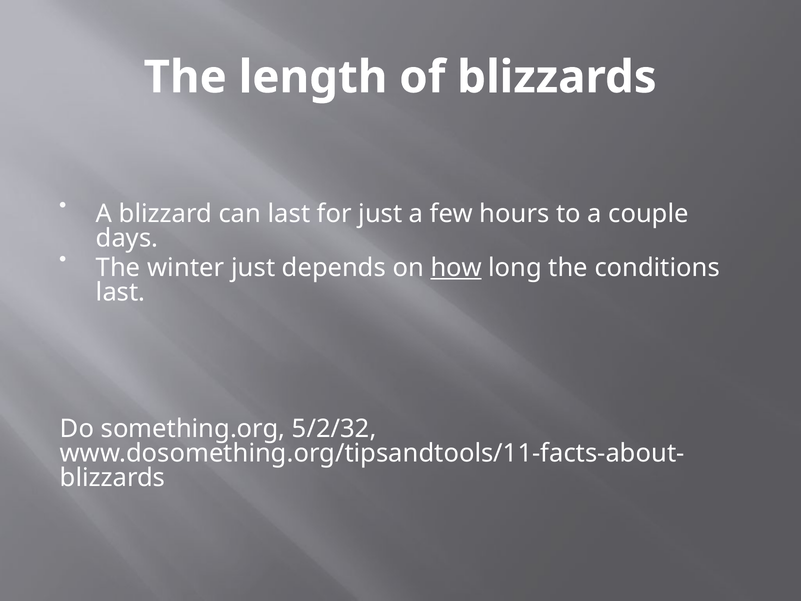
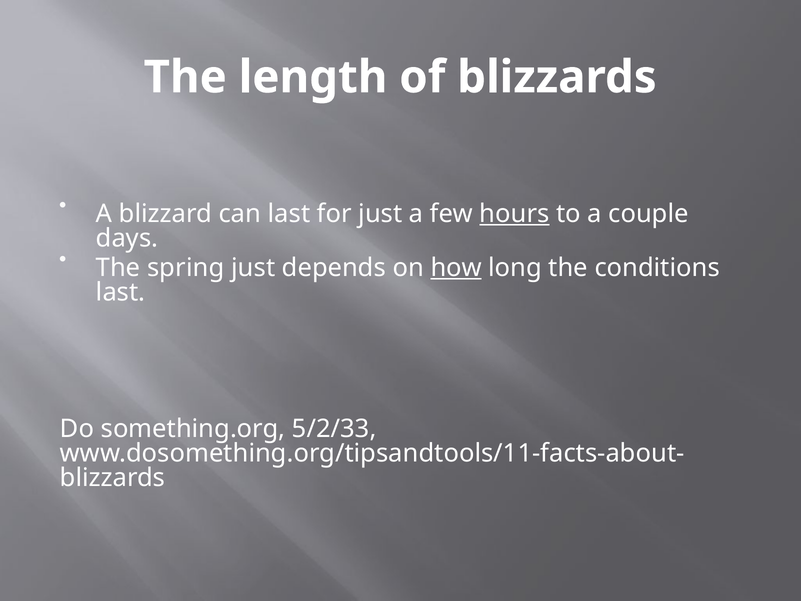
hours underline: none -> present (514, 214)
winter: winter -> spring (186, 268)
5/2/32: 5/2/32 -> 5/2/33 (334, 429)
